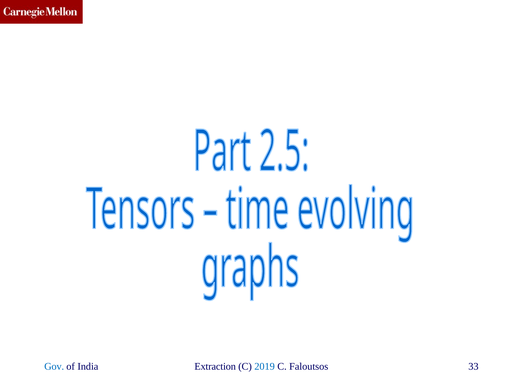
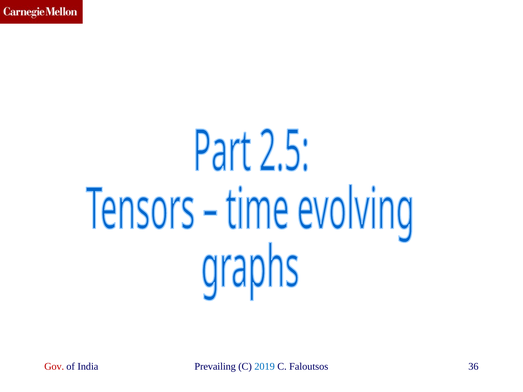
Gov colour: blue -> red (54, 367)
Extraction: Extraction -> Prevailing (215, 367)
33: 33 -> 36 (473, 367)
